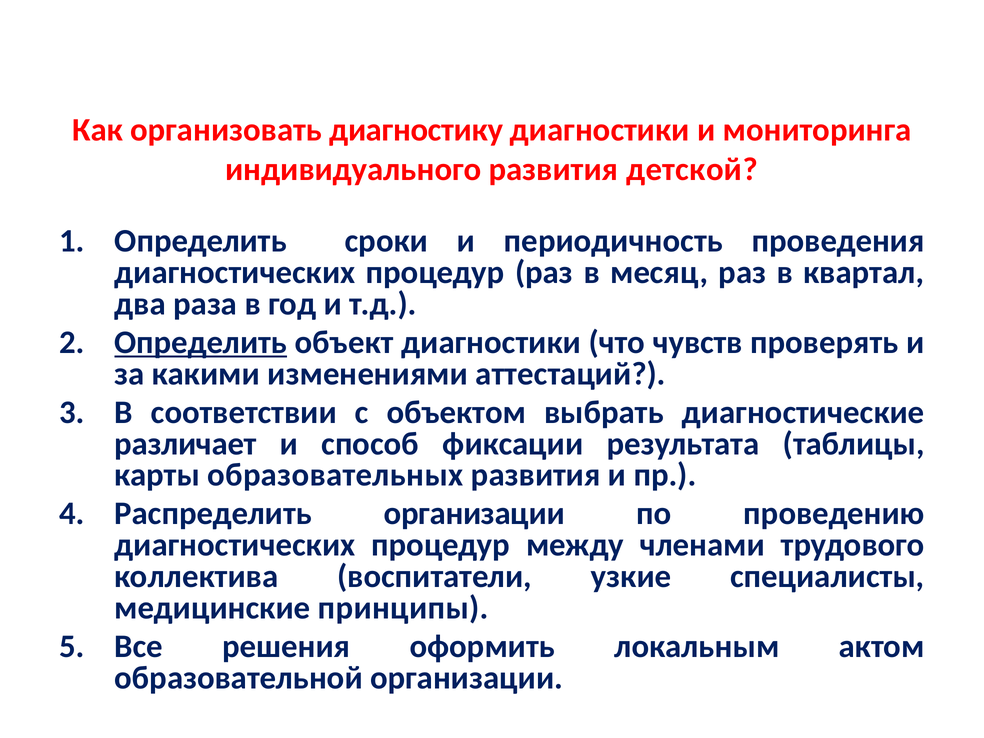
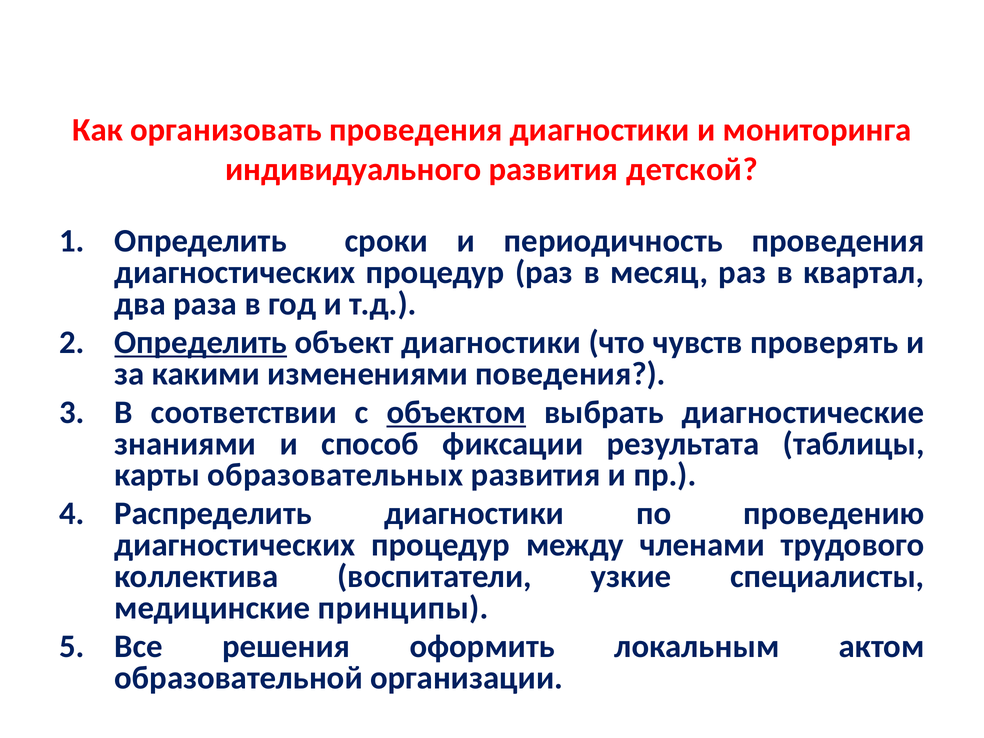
организовать диагностику: диагностику -> проведения (416, 130)
аттестаций: аттестаций -> поведения (571, 374)
объектом underline: none -> present (456, 412)
различает: различает -> знаниями (185, 444)
Распределить организации: организации -> диагностики (474, 514)
